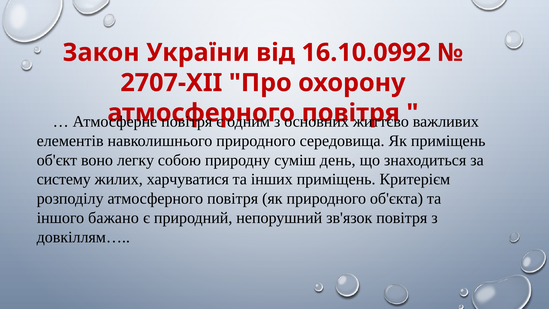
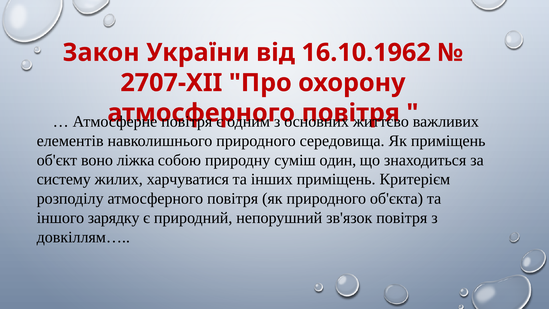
16.10.0992: 16.10.0992 -> 16.10.1962 (366, 53)
легку: легку -> ліжка (136, 160)
день: день -> один (338, 160)
бажано: бажано -> зарядку (114, 218)
